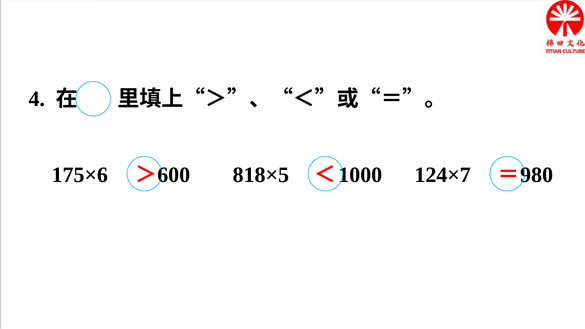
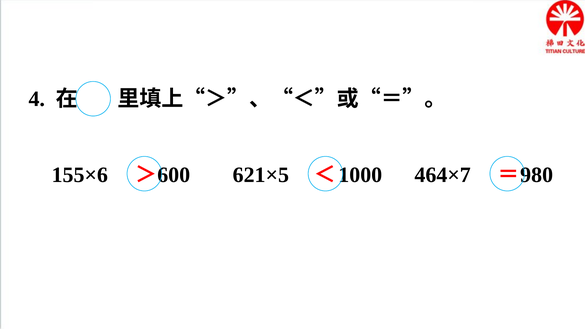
175×6: 175×6 -> 155×6 (80, 175)
818×5: 818×5 -> 621×5 (261, 175)
124×7: 124×7 -> 464×7 (443, 175)
